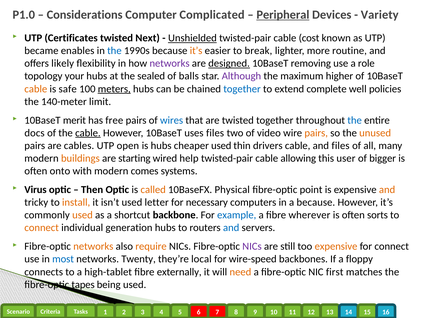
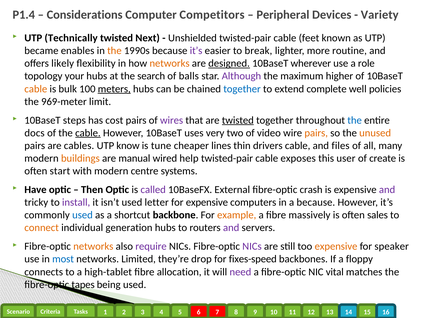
P1.0: P1.0 -> P1.4 (24, 15)
Complicated: Complicated -> Competitors (212, 15)
Peripheral underline: present -> none (283, 15)
Certificates: Certificates -> Technically (71, 38)
Unshielded underline: present -> none (192, 38)
cost: cost -> feet (309, 38)
the colour: blue -> orange (114, 51)
it’s colour: orange -> purple (196, 51)
networks colour: purple -> orange (170, 64)
removing: removing -> wherever (311, 64)
sealed: sealed -> search (151, 76)
safe: safe -> bulk (68, 89)
140-meter: 140-meter -> 969-meter (64, 102)
merit: merit -> steps (74, 120)
free: free -> cost (114, 120)
wires colour: blue -> purple (172, 120)
twisted underline: none -> present (238, 120)
uses files: files -> very (215, 133)
open: open -> know (128, 146)
is hubs: hubs -> tune (161, 146)
cheaper used: used -> lines (221, 146)
starting: starting -> manual (134, 159)
allowing: allowing -> exposes (298, 159)
bigger: bigger -> create (383, 159)
onto: onto -> start (60, 171)
comes: comes -> centre (145, 171)
Virus: Virus -> Have (35, 190)
called colour: orange -> purple (153, 190)
Physical: Physical -> External (232, 190)
point: point -> crash (311, 190)
and colour: orange -> purple (387, 190)
install colour: orange -> purple (76, 203)
for necessary: necessary -> expensive (207, 203)
used colour: orange -> blue (82, 216)
example colour: blue -> orange (237, 216)
wherever: wherever -> massively (309, 216)
sorts: sorts -> sales (378, 216)
and colour: blue -> purple (231, 228)
require colour: orange -> purple (151, 247)
for connect: connect -> speaker (392, 247)
Twenty: Twenty -> Limited (139, 260)
local: local -> drop (201, 260)
wire-speed: wire-speed -> fixes-speed (253, 260)
externally: externally -> allocation (179, 273)
need colour: orange -> purple (240, 273)
first: first -> vital (335, 273)
